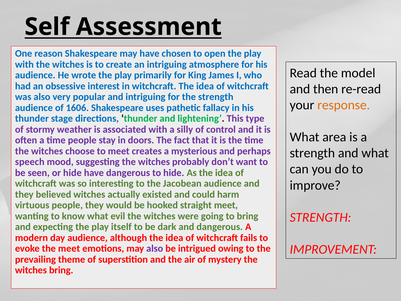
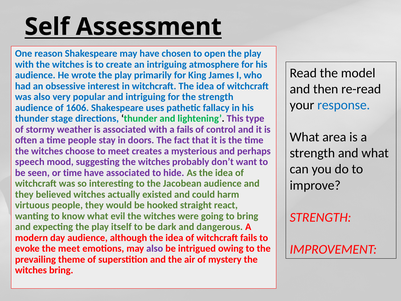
response colour: orange -> blue (344, 105)
a silly: silly -> fails (185, 129)
or hide: hide -> time (72, 173)
have dangerous: dangerous -> associated (128, 173)
straight meet: meet -> react (226, 205)
